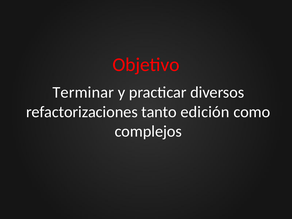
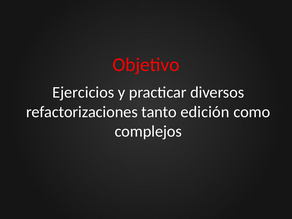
Terminar: Terminar -> Ejercicios (83, 92)
